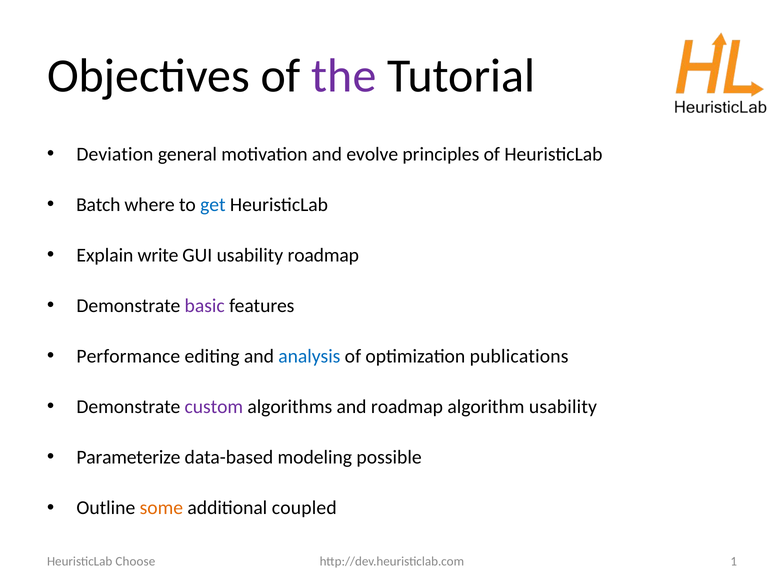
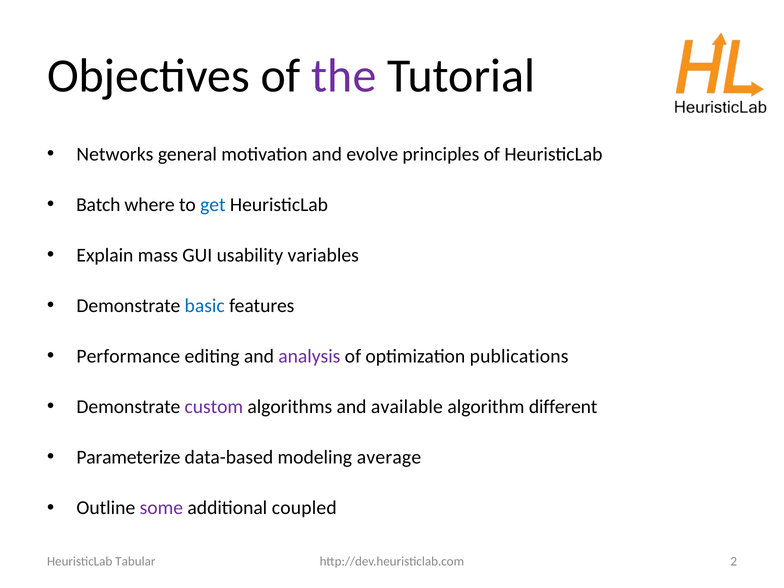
Deviation: Deviation -> Networks (115, 154)
write: write -> mass (158, 255)
usability roadmap: roadmap -> variables (323, 255)
basic colour: purple -> blue (205, 306)
analysis colour: blue -> purple (309, 356)
and roadmap: roadmap -> available (407, 407)
algorithm usability: usability -> different (563, 407)
possible: possible -> average (389, 457)
some colour: orange -> purple (161, 508)
1: 1 -> 2 (734, 561)
Choose: Choose -> Tabular (135, 562)
